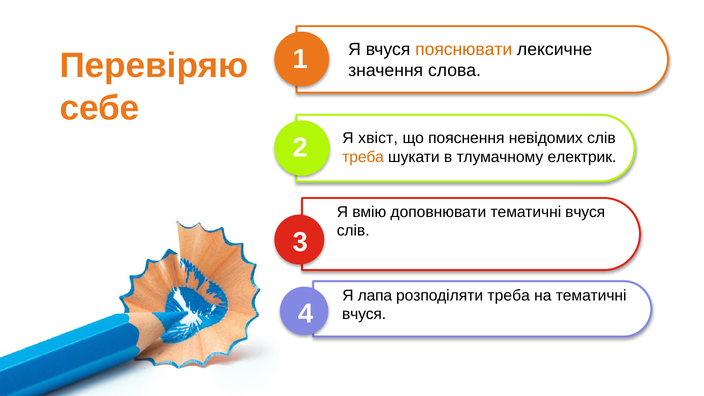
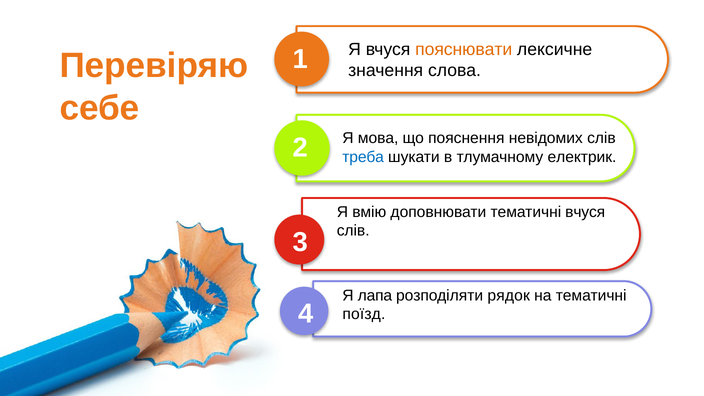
хвіст: хвіст -> мова (378, 138)
треба colour: orange -> blue (363, 157)
розподіляти треба: треба -> рядок (509, 295)
вчуся: вчуся -> поїзд (364, 314)
